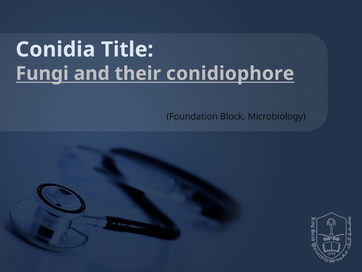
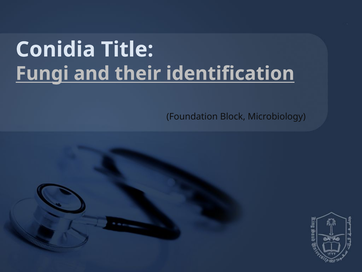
conidiophore: conidiophore -> identification (230, 73)
